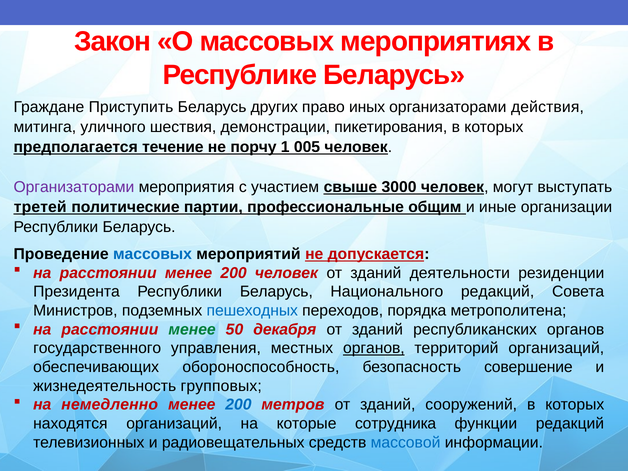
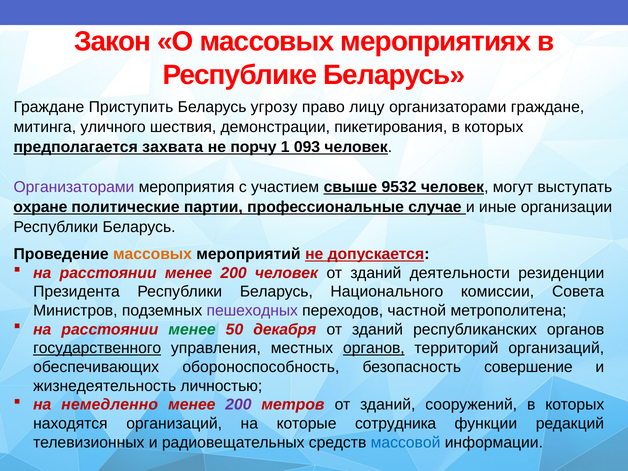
других: других -> угрозу (274, 107)
иных: иных -> лицу (367, 107)
организаторами действия: действия -> граждане (548, 107)
течение: течение -> захвата (173, 147)
005: 005 -> 093 (307, 147)
3000: 3000 -> 9532 (399, 187)
третей: третей -> охране (40, 207)
общим: общим -> случае (435, 207)
массовых colour: blue -> orange (153, 254)
Национального редакций: редакций -> комиссии (498, 292)
пешеходных colour: blue -> purple (252, 311)
порядка: порядка -> частной (417, 311)
государственного underline: none -> present (97, 348)
групповых: групповых -> личностью (221, 386)
200 colour: blue -> purple (238, 405)
